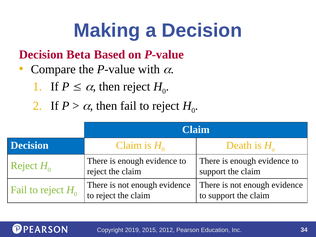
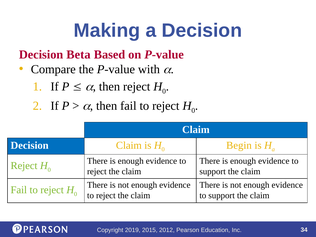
Death: Death -> Begin (239, 145)
